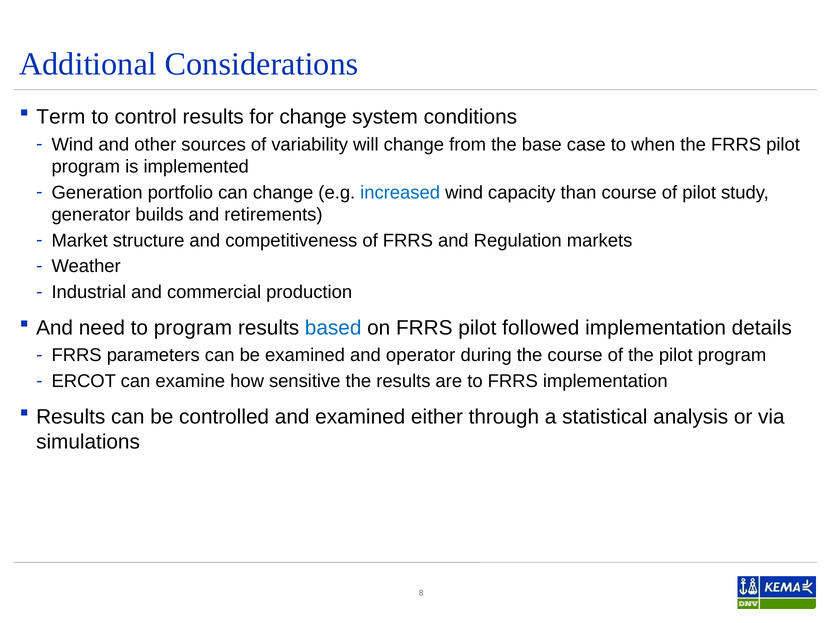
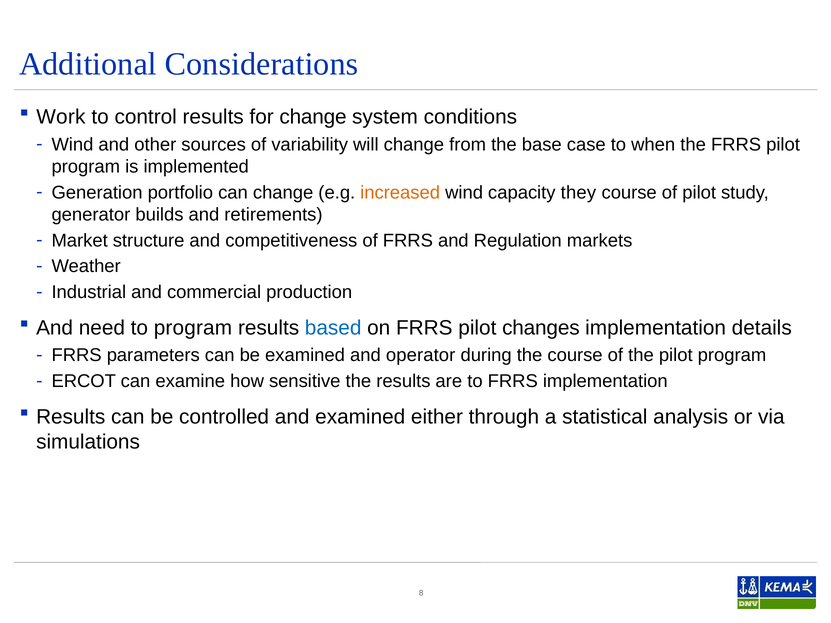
Term: Term -> Work (61, 117)
increased colour: blue -> orange (400, 193)
than: than -> they (578, 193)
followed: followed -> changes (541, 328)
